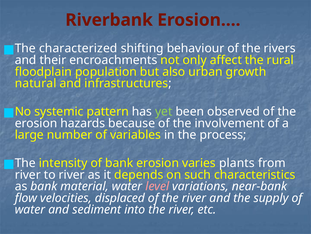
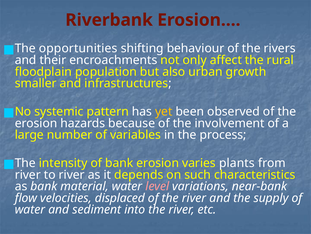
characterized: characterized -> opportunities (78, 48)
natural: natural -> smaller (36, 83)
yet colour: light green -> yellow (164, 111)
